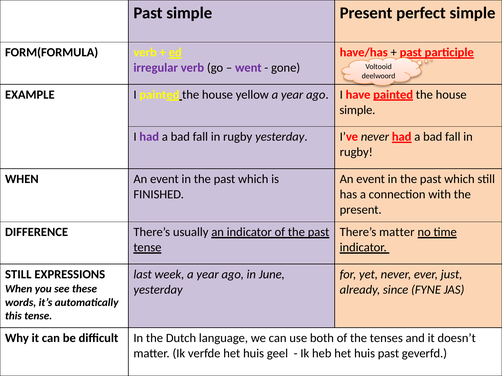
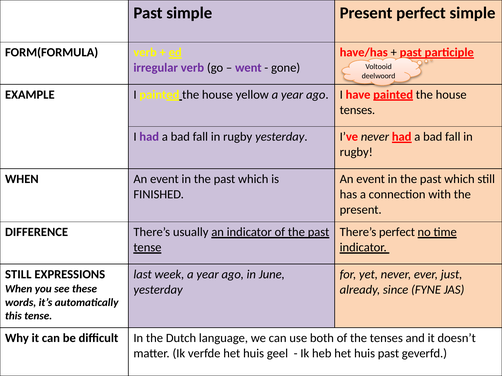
simple: simple -> tenses (357, 110)
There’s matter: matter -> perfect (397, 232)
